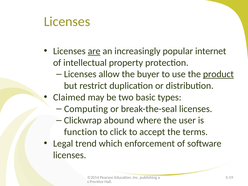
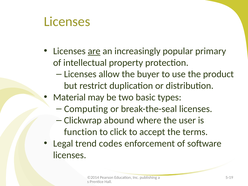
internet: internet -> primary (211, 51)
product underline: present -> none (218, 74)
Claimed: Claimed -> Material (69, 97)
which: which -> codes (111, 143)
